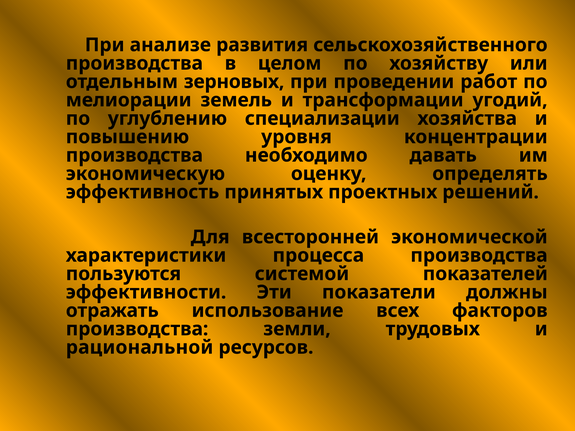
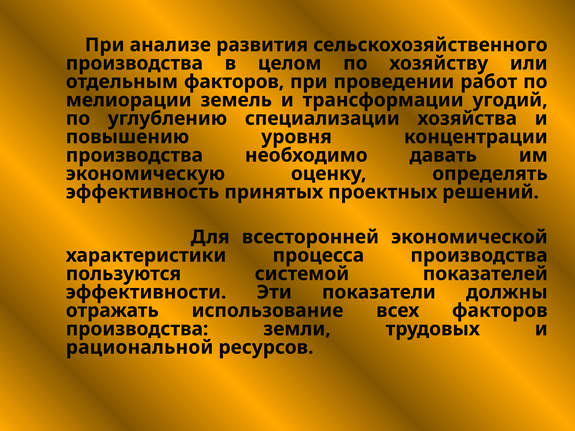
отдельным зерновых: зерновых -> факторов (234, 82)
